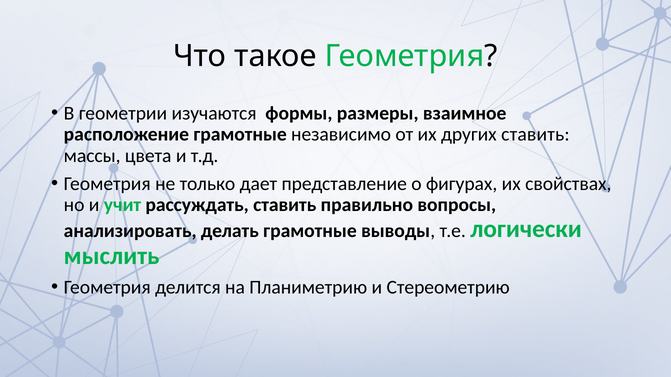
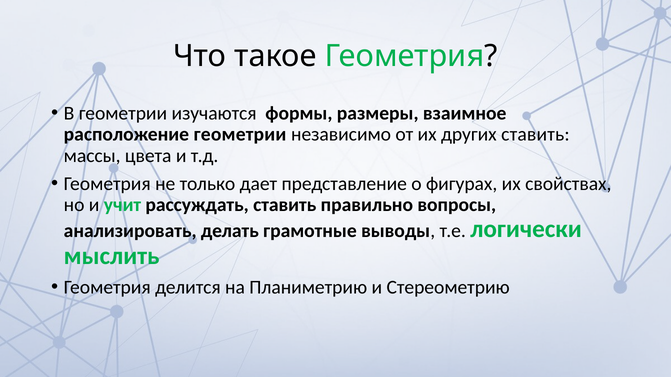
расположение грамотные: грамотные -> геометрии (240, 135)
